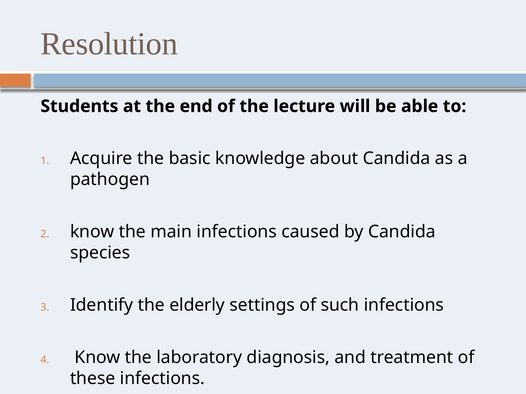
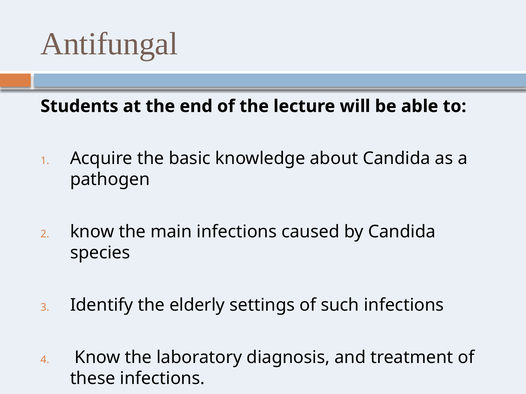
Resolution: Resolution -> Antifungal (109, 44)
